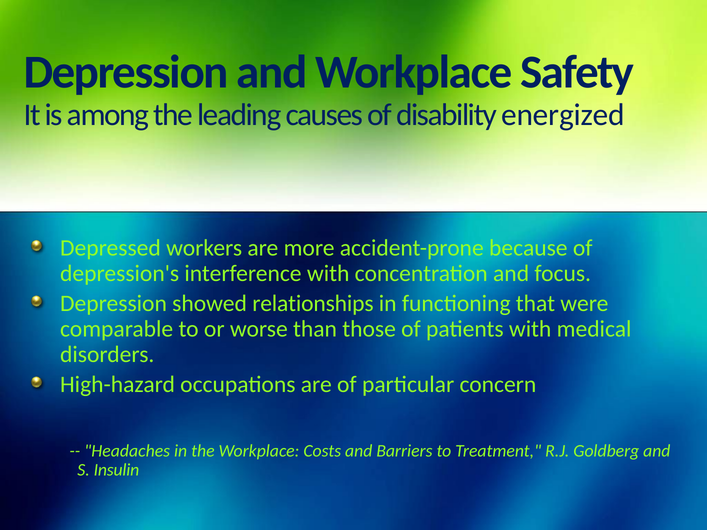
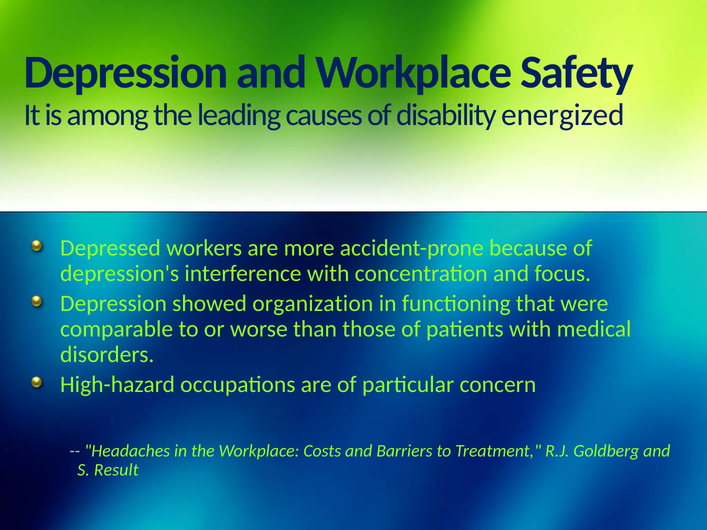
relationships: relationships -> organization (313, 304)
Insulin: Insulin -> Result (116, 470)
